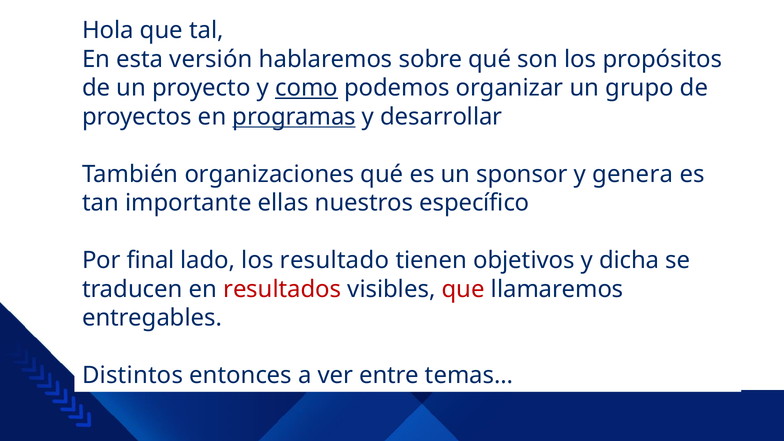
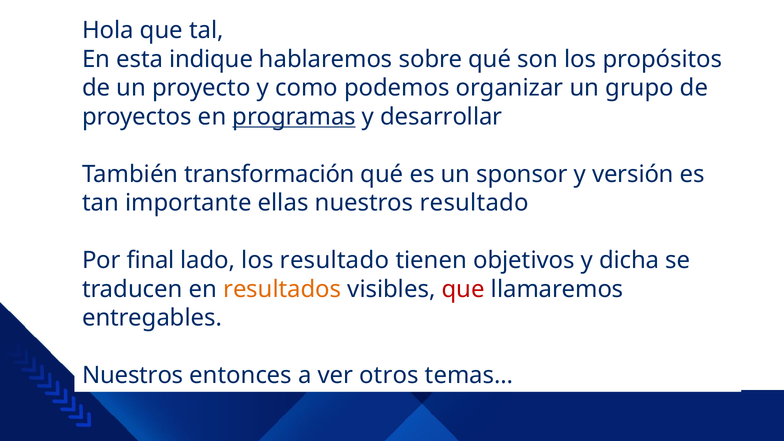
versión: versión -> indique (211, 59)
como underline: present -> none (307, 88)
organizaciones: organizaciones -> transformación (270, 174)
genera: genera -> versión (633, 174)
nuestros específico: específico -> resultado (474, 203)
resultados colour: red -> orange (282, 289)
Distintos: Distintos -> Nuestros (133, 375)
entre: entre -> otros (389, 375)
